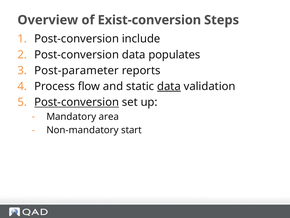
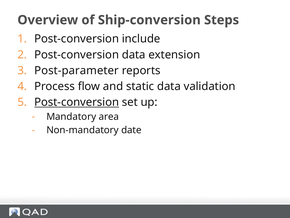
Exist-conversion: Exist-conversion -> Ship-conversion (149, 20)
populates: populates -> extension (174, 55)
data underline: present -> none (169, 86)
start: start -> date (131, 130)
